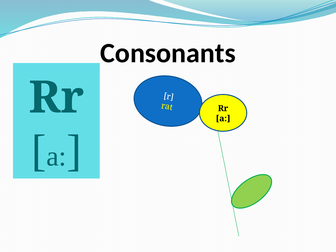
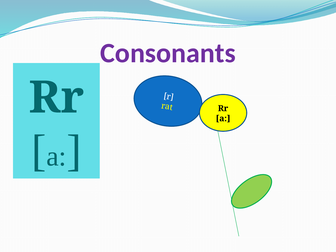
Consonants colour: black -> purple (168, 53)
